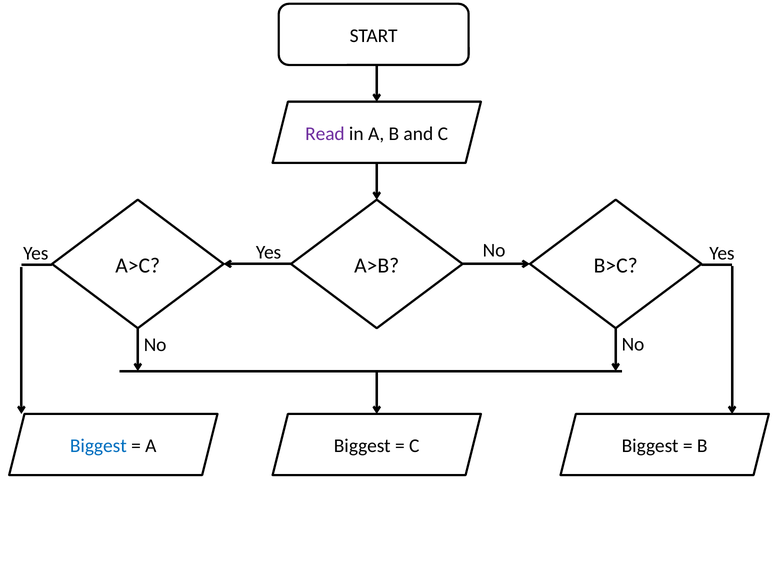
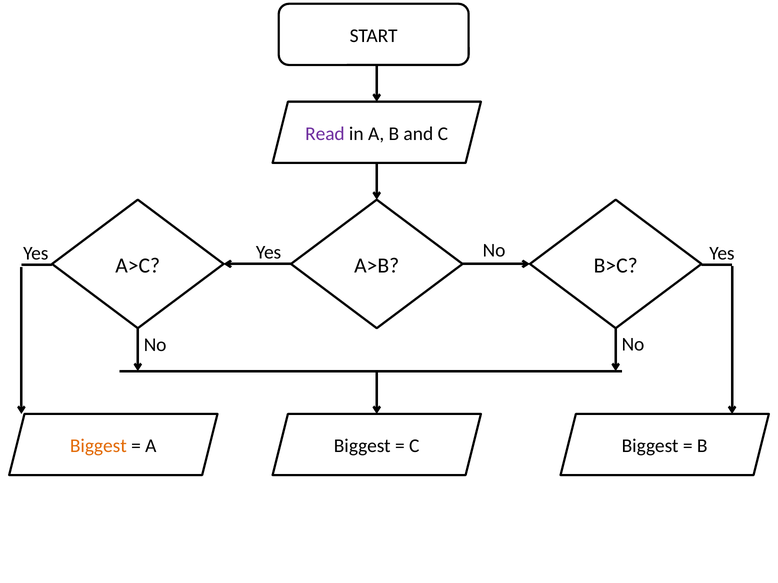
Biggest colour: blue -> orange (98, 446)
